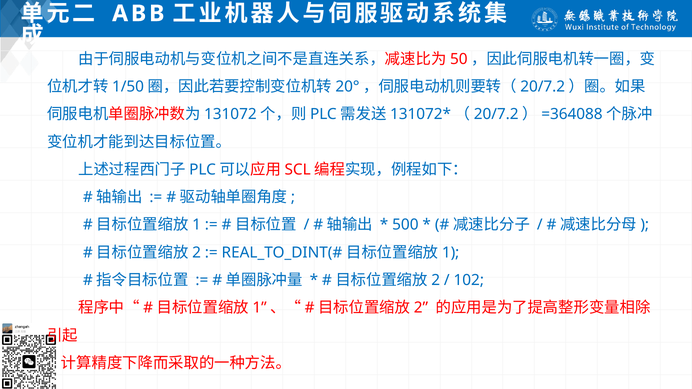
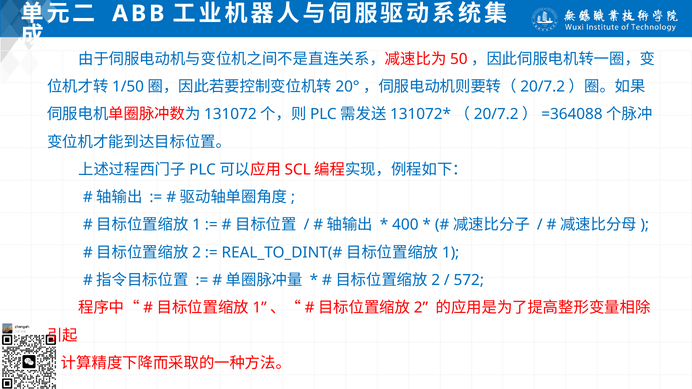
500: 500 -> 400 (405, 225)
102: 102 -> 572 (469, 280)
